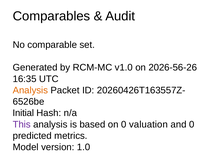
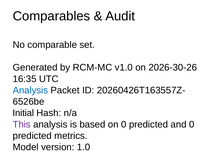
2026-56-26: 2026-56-26 -> 2026-30-26 (173, 67)
Analysis colour: orange -> blue (30, 90)
on 0 valuation: valuation -> predicted (149, 124)
